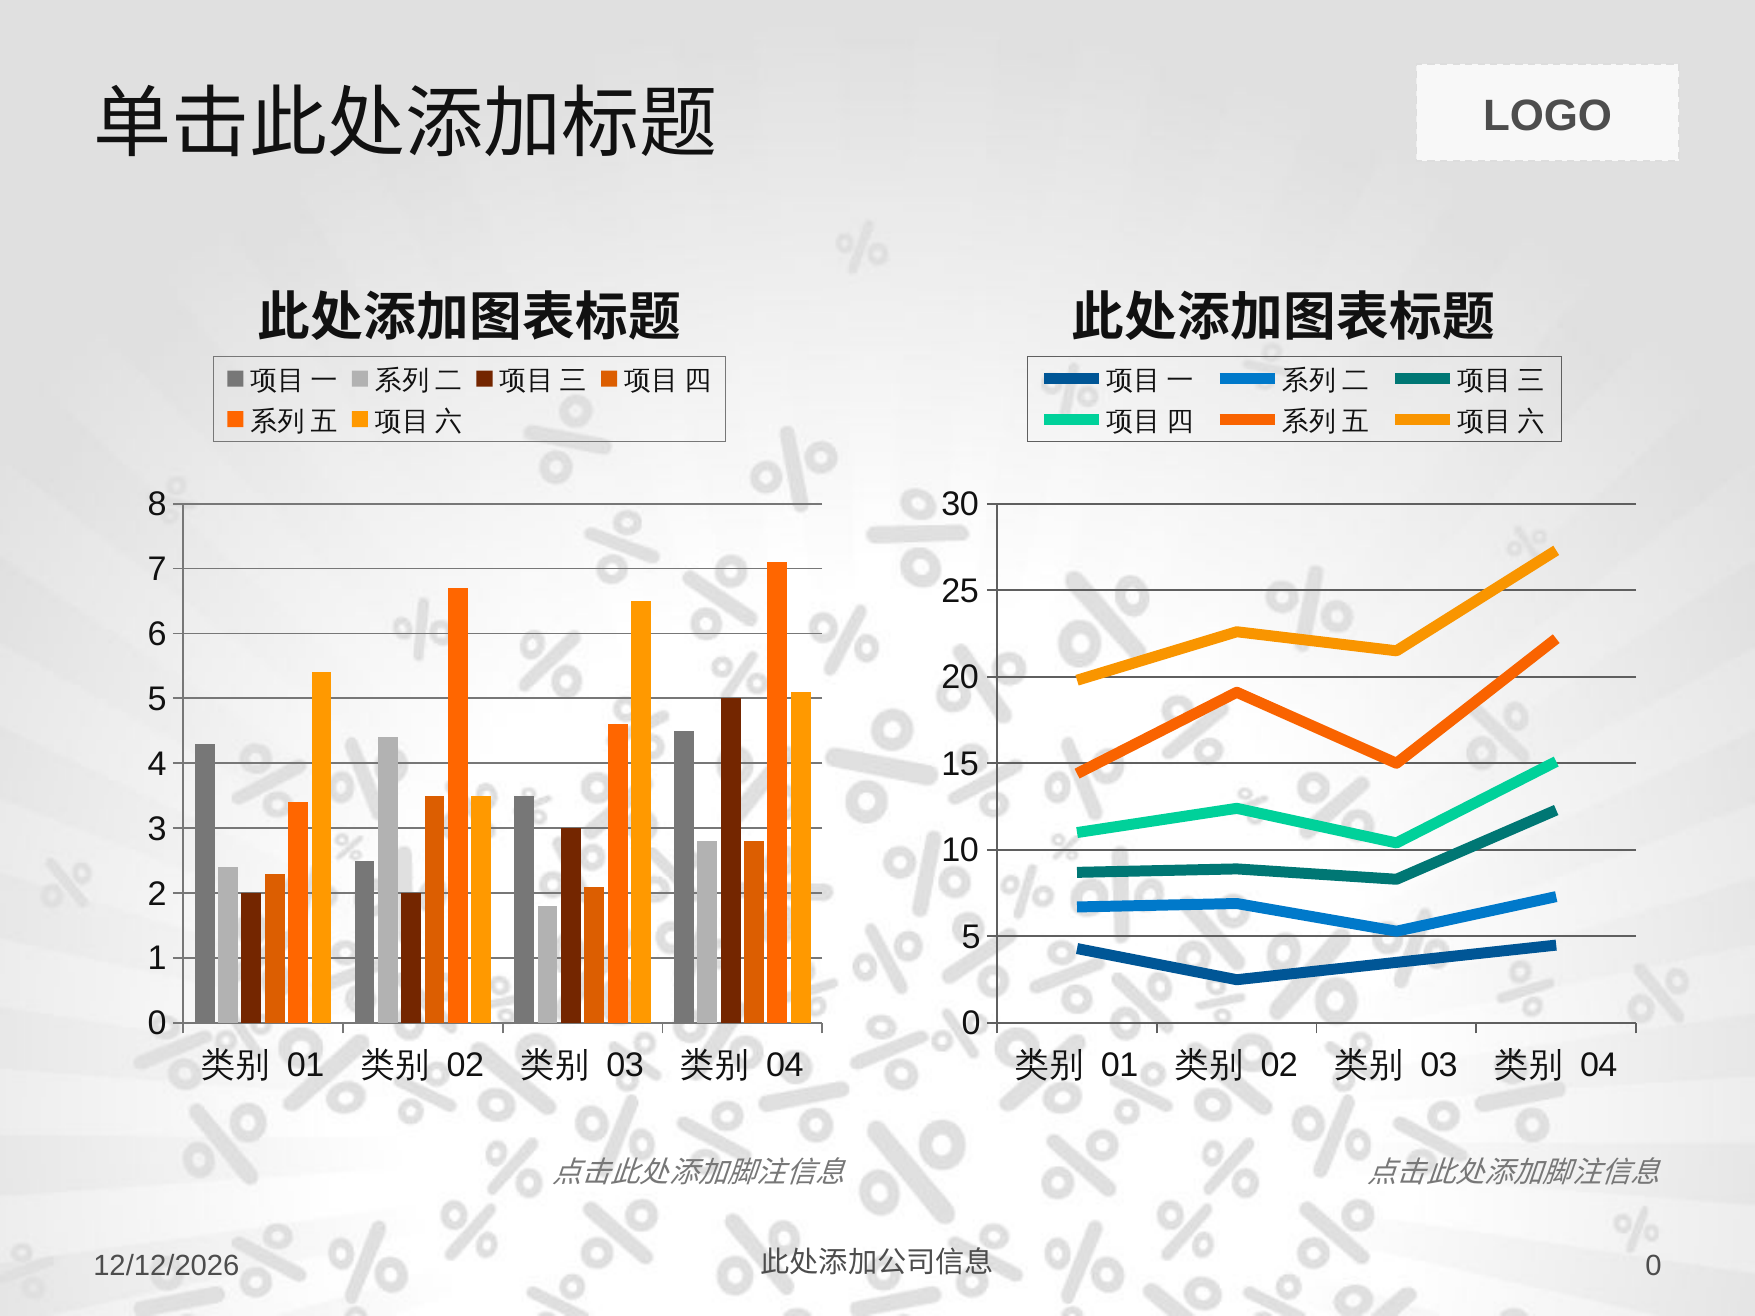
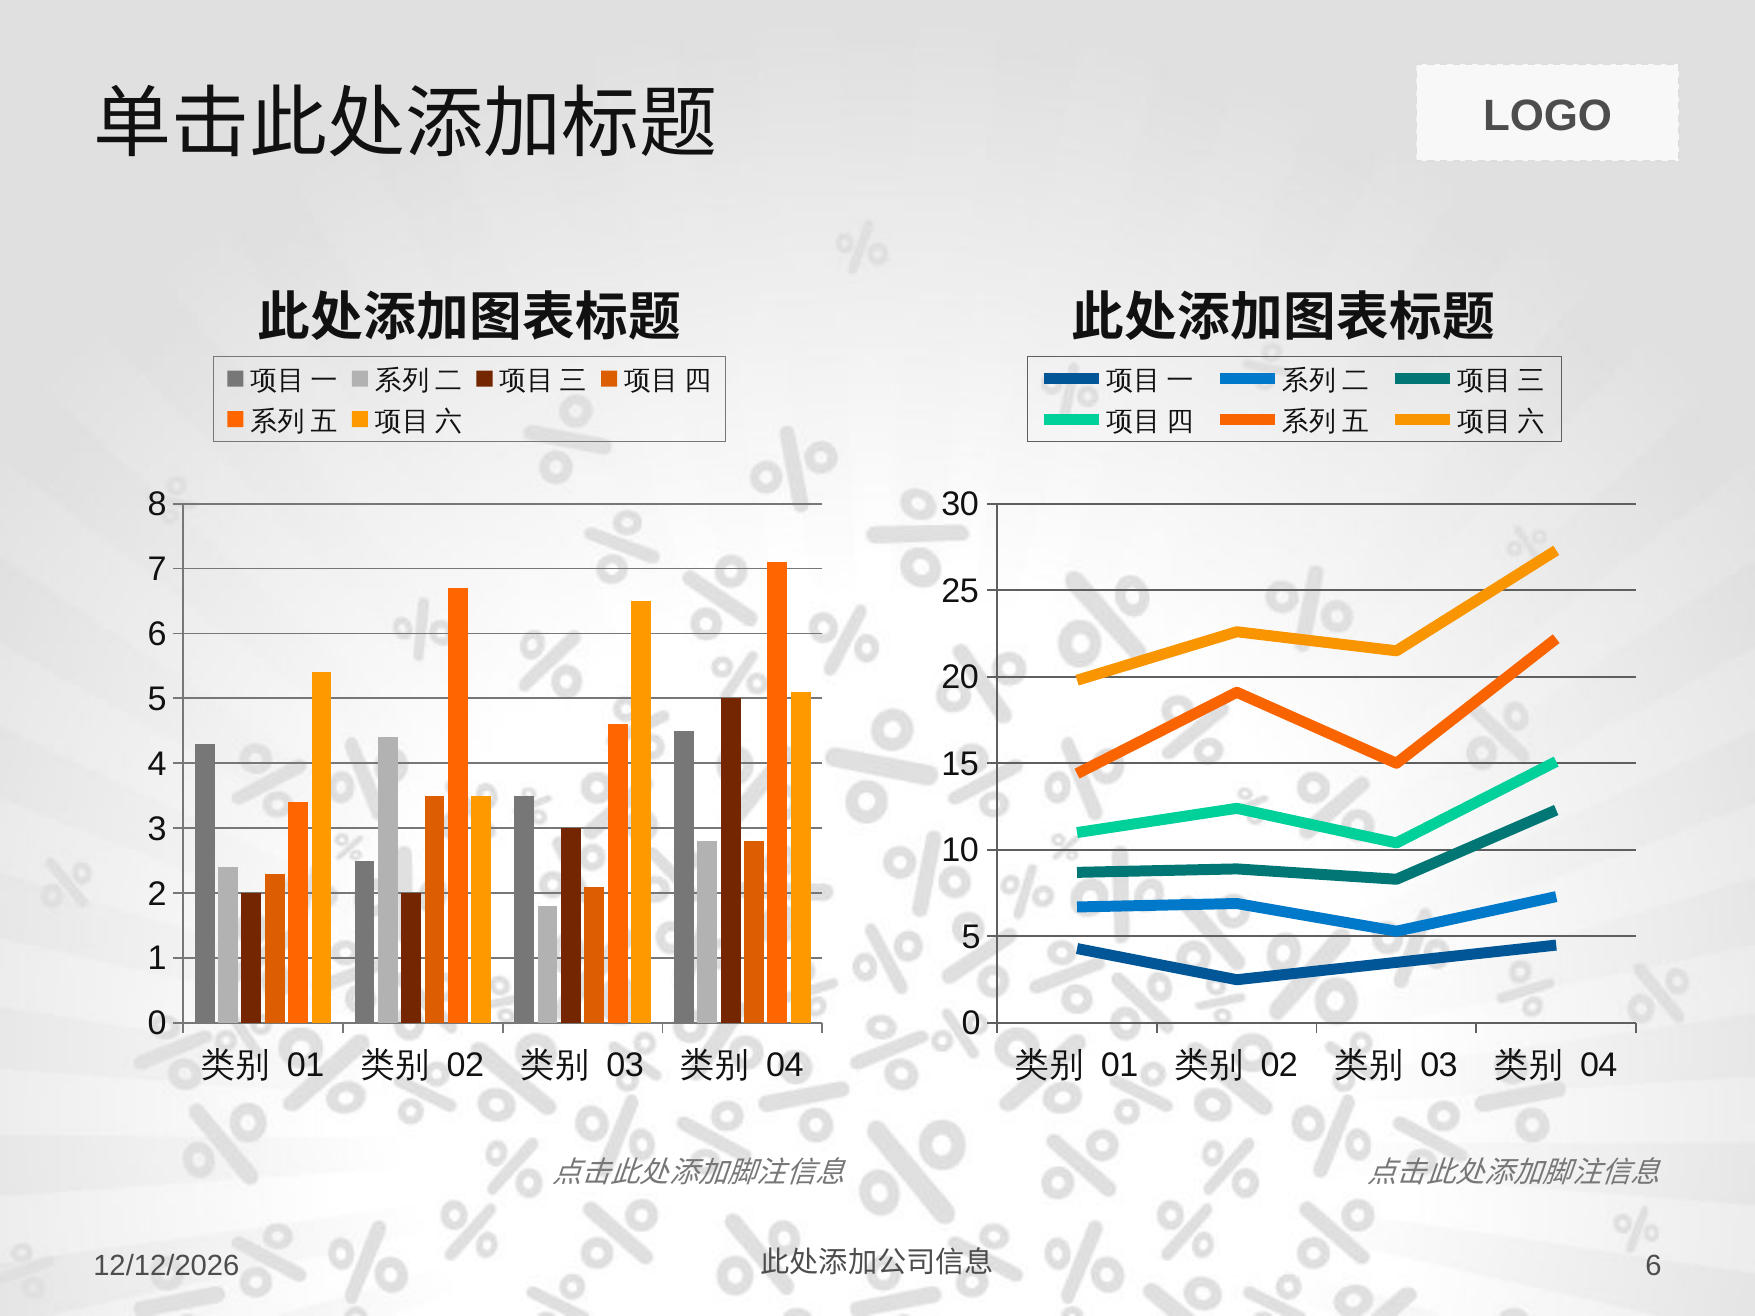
0: 0 -> 6 (1654, 1266)
